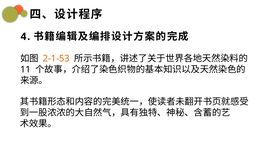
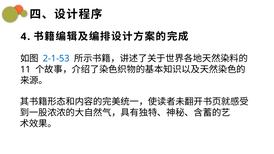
2-1-53 colour: orange -> blue (56, 59)
